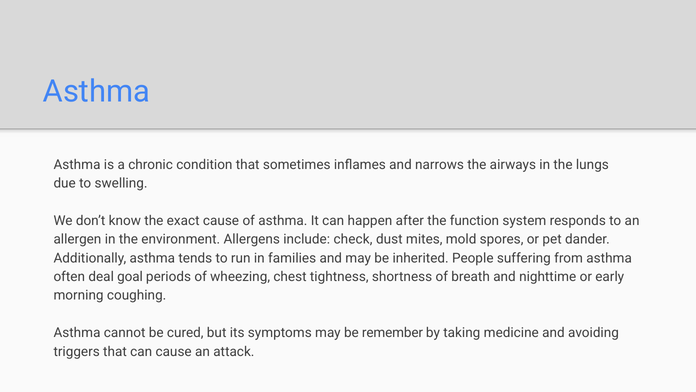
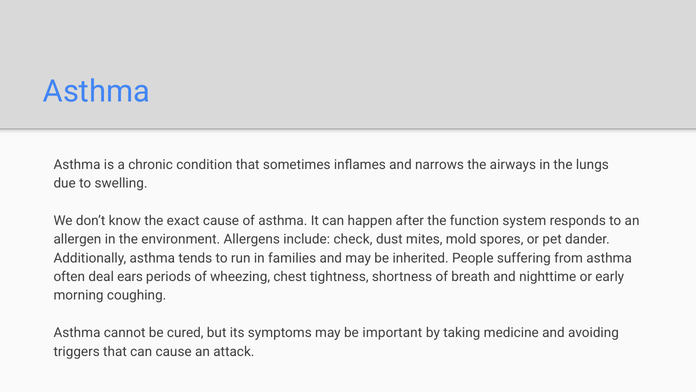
goal: goal -> ears (130, 276)
remember: remember -> important (392, 332)
